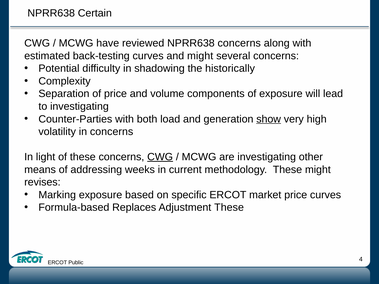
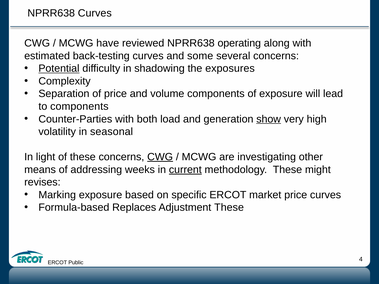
NPRR638 Certain: Certain -> Curves (95, 13)
NPRR638 concerns: concerns -> operating (239, 43)
and might: might -> some (200, 56)
Potential underline: none -> present (59, 69)
historically: historically -> exposures (230, 69)
to investigating: investigating -> components (79, 106)
in concerns: concerns -> seasonal (112, 132)
current underline: none -> present (185, 170)
